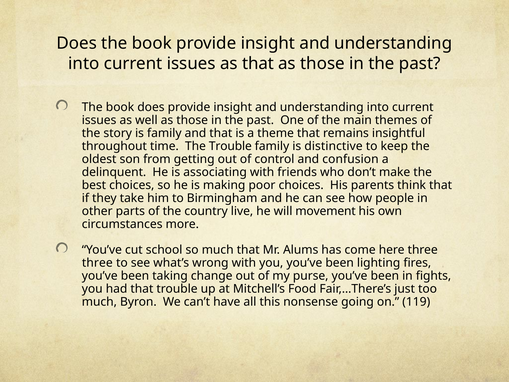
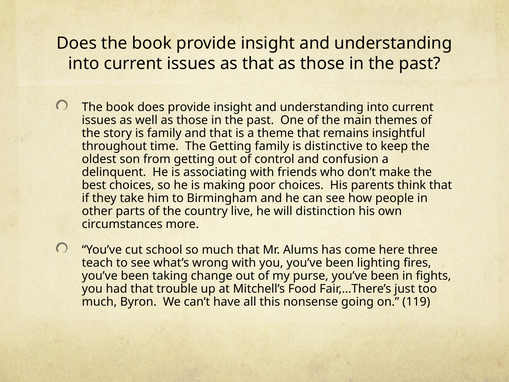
The Trouble: Trouble -> Getting (230, 146)
movement: movement -> distinction (325, 211)
three: three -> teach (97, 263)
